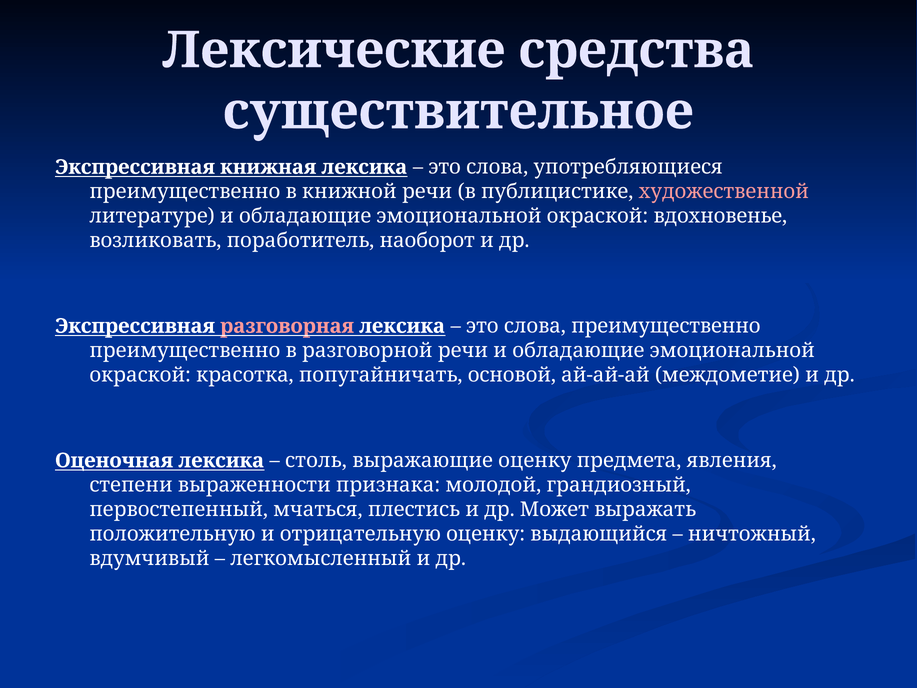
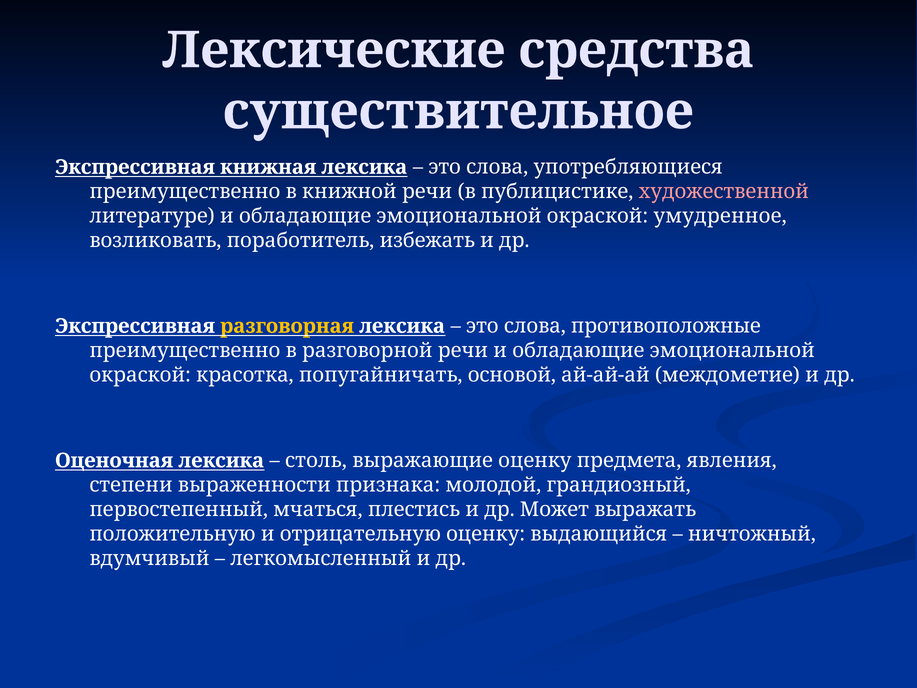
вдохновенье: вдохновенье -> умудренное (720, 216)
наоборот: наоборот -> избежать (427, 240)
разговорная colour: pink -> yellow (287, 326)
слова преимущественно: преимущественно -> противоположные (666, 326)
